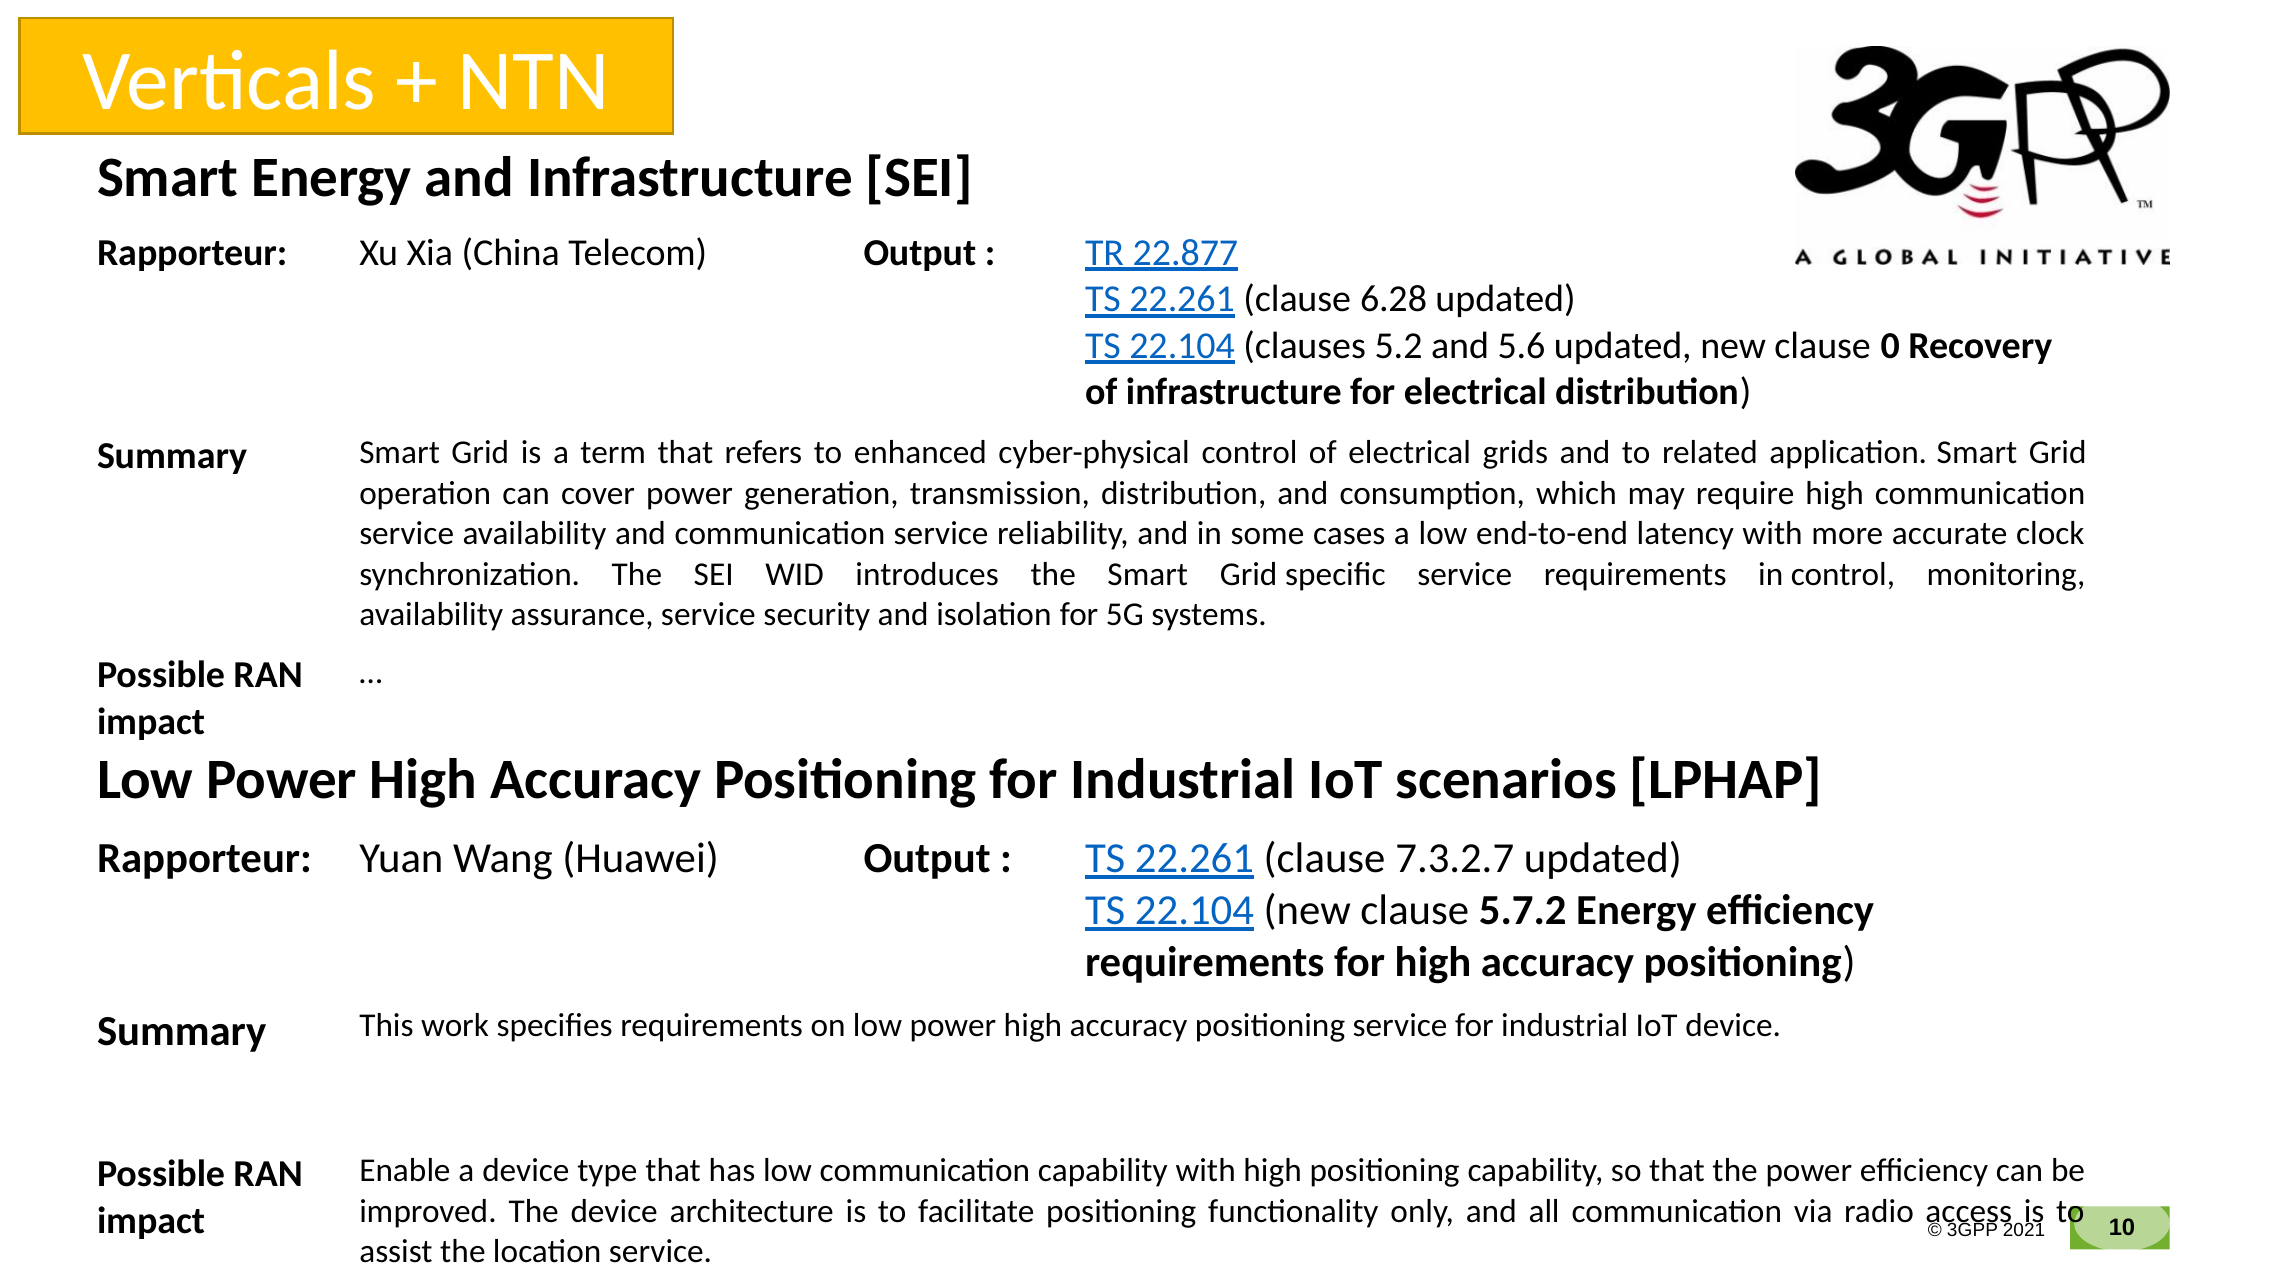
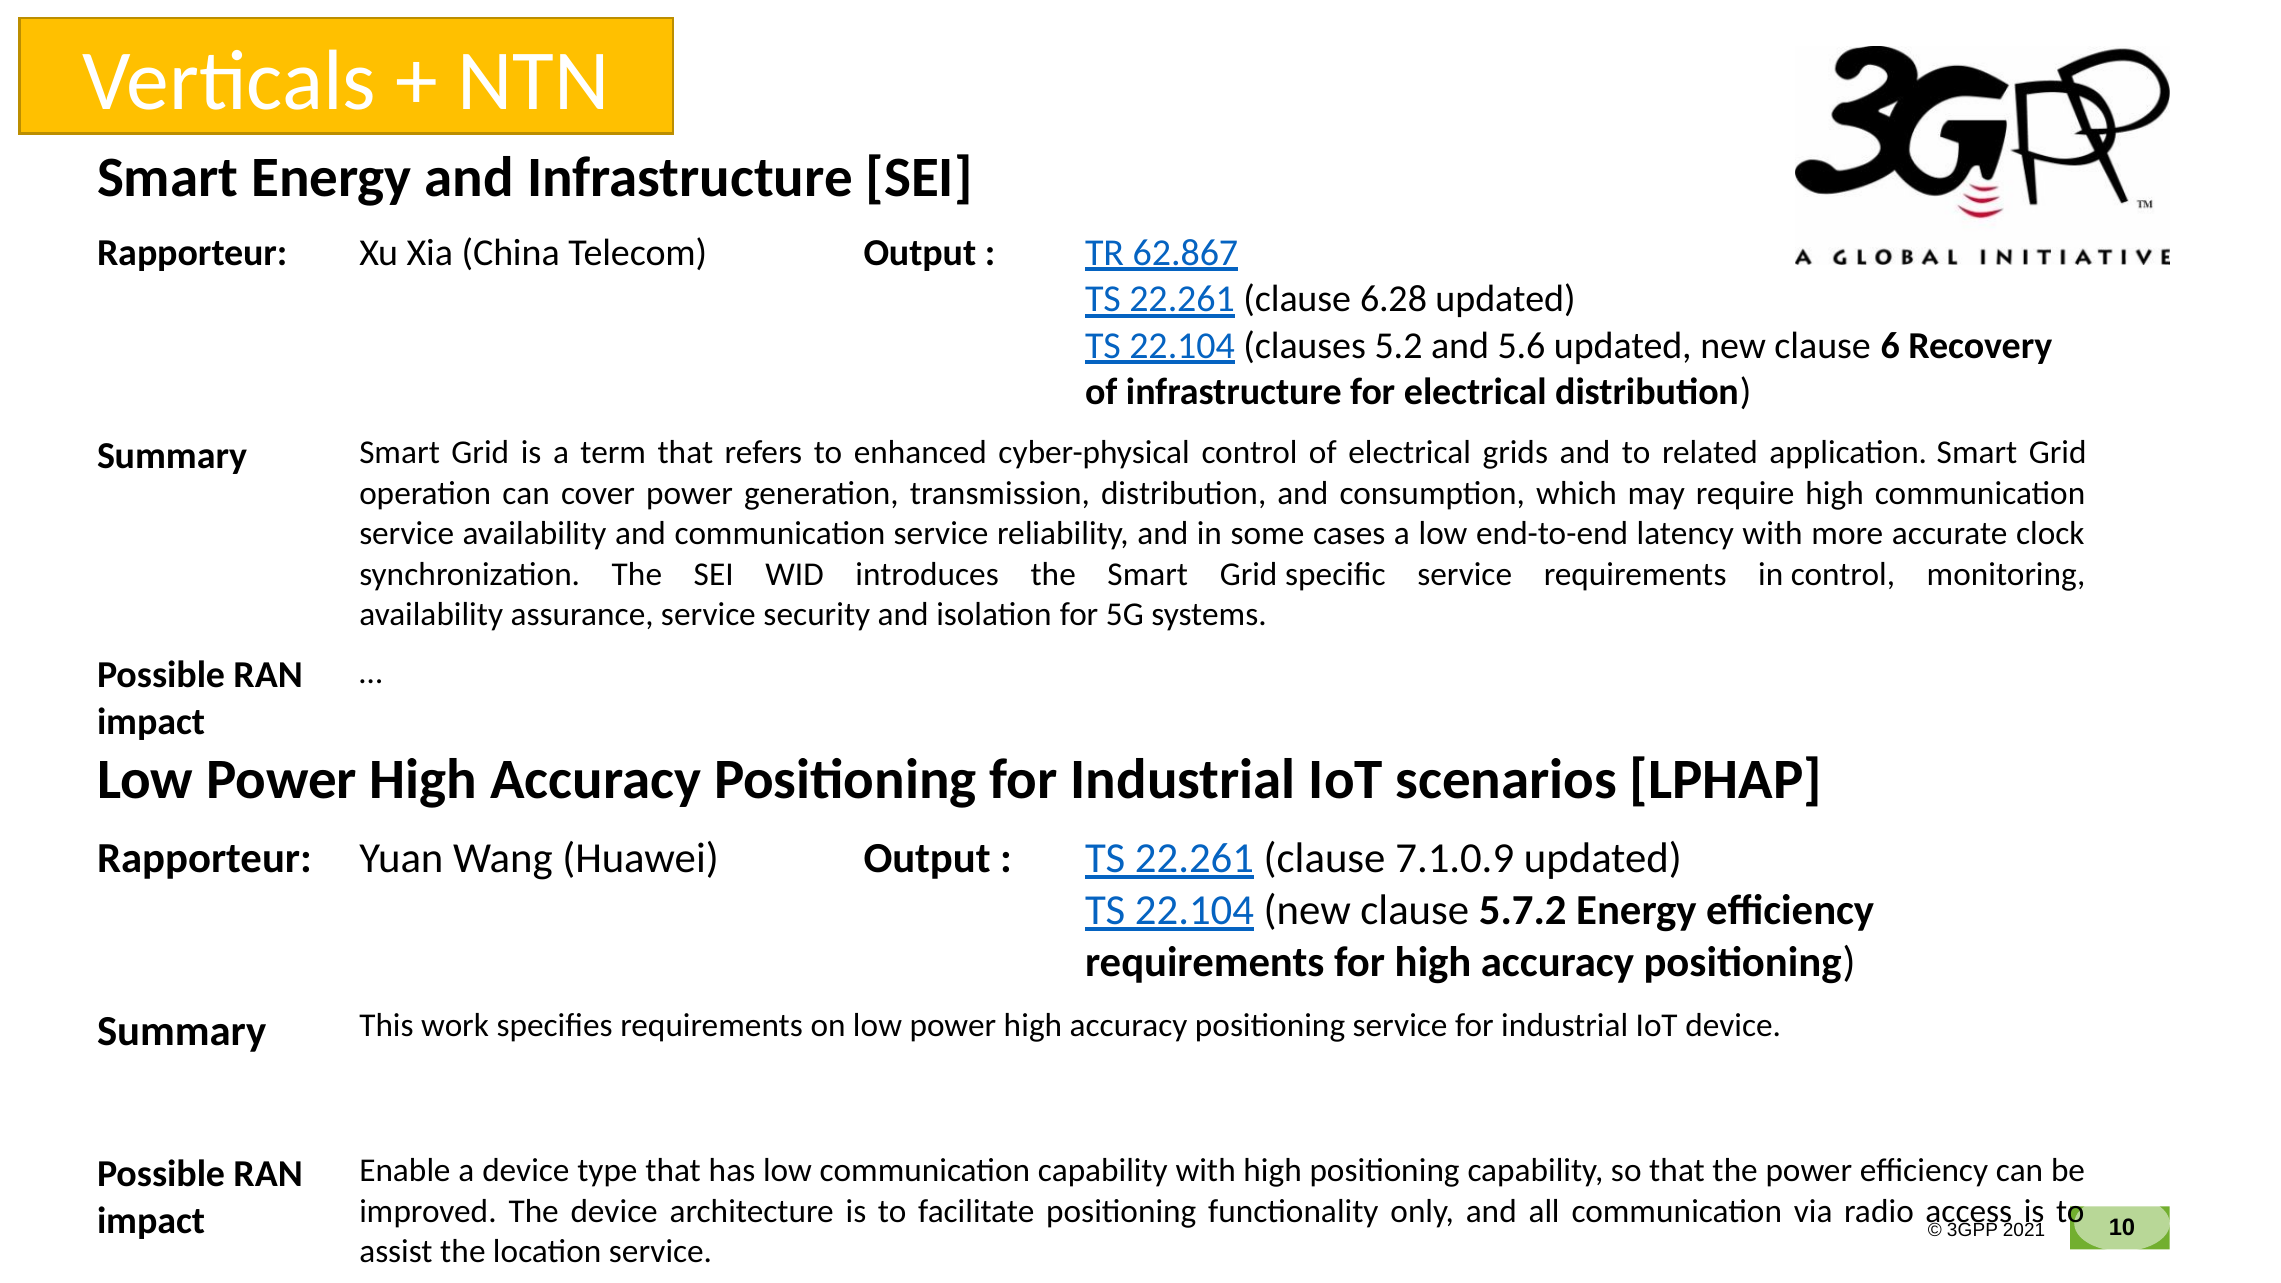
22.877: 22.877 -> 62.867 (1185, 253)
0: 0 -> 6 (1890, 346)
7.3.2.7: 7.3.2.7 -> 7.1.0.9 (1455, 858)
